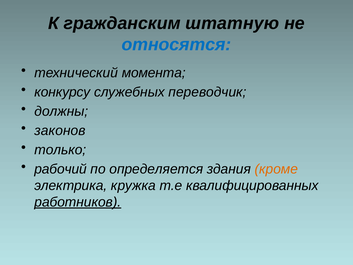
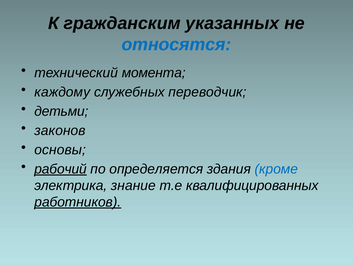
штатную: штатную -> указанных (232, 23)
конкурсу: конкурсу -> каждому (62, 92)
должны: должны -> детьми (61, 111)
только: только -> основы (60, 150)
рабочий underline: none -> present (61, 169)
кроме colour: orange -> blue (276, 169)
кружка: кружка -> знание (133, 185)
